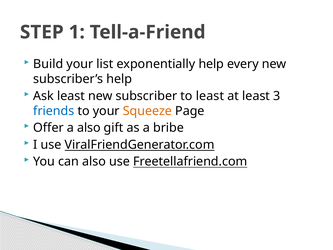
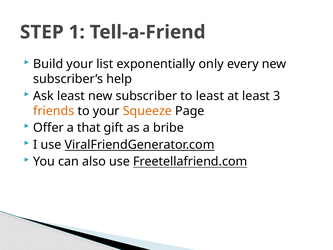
exponentially help: help -> only (211, 64)
friends colour: blue -> orange (54, 111)
a also: also -> that (89, 128)
